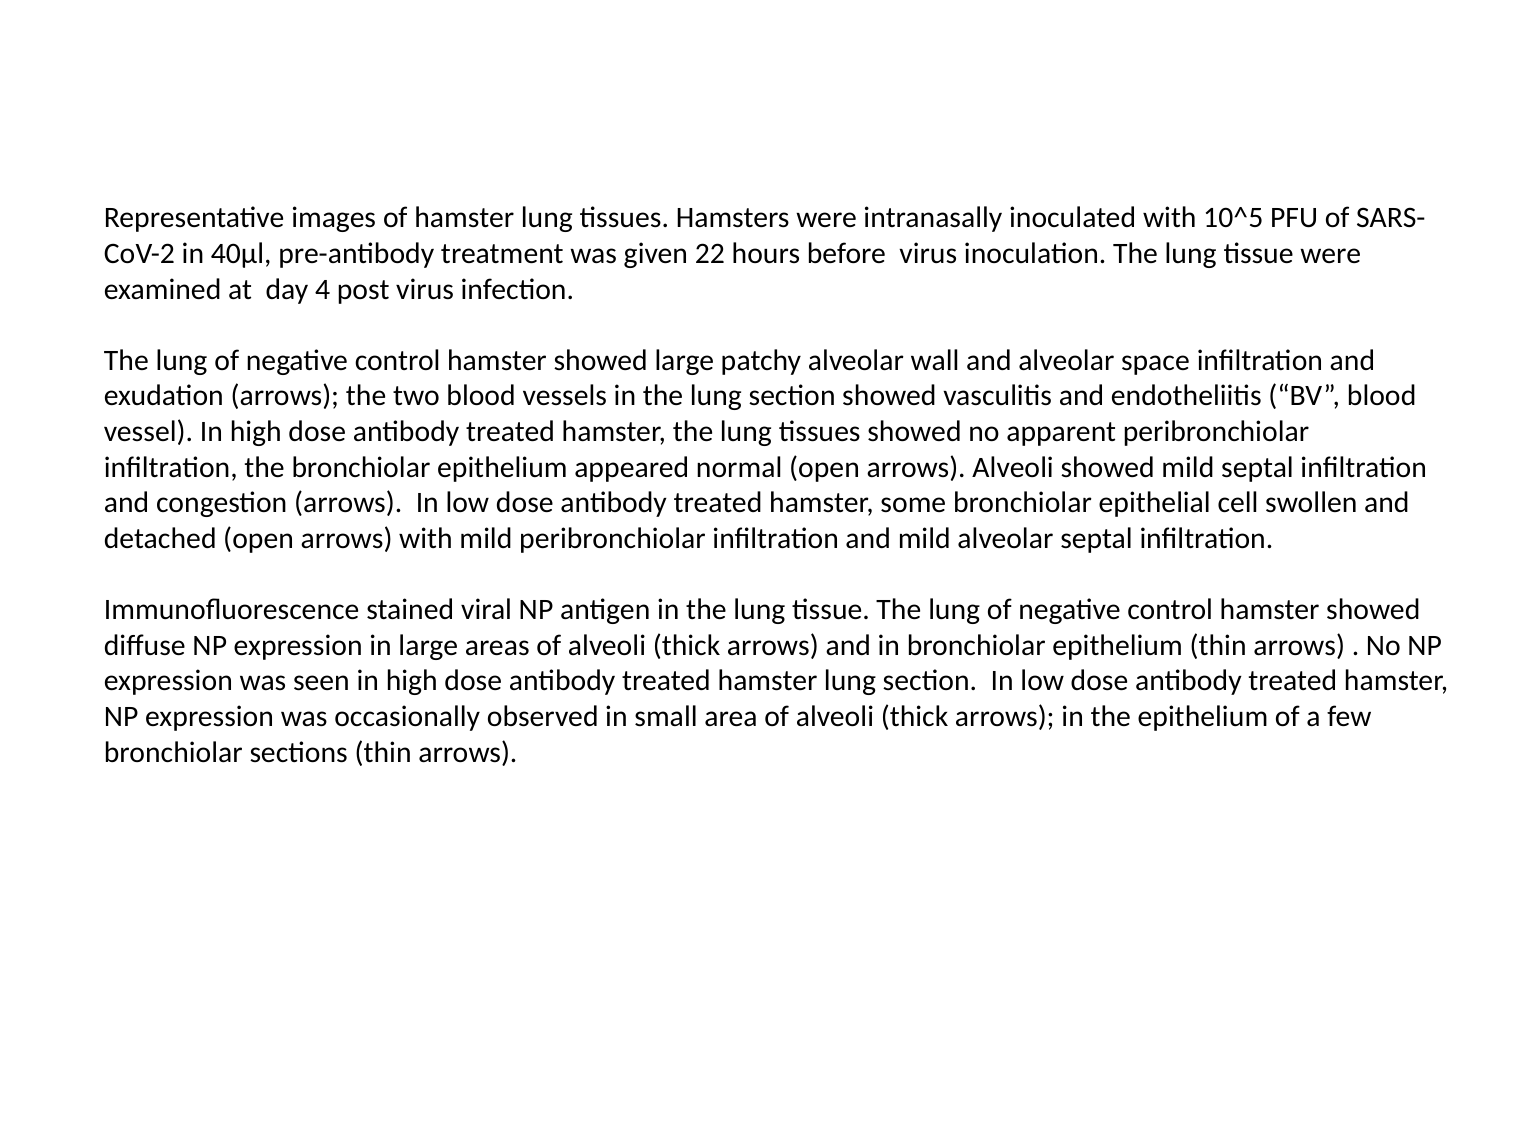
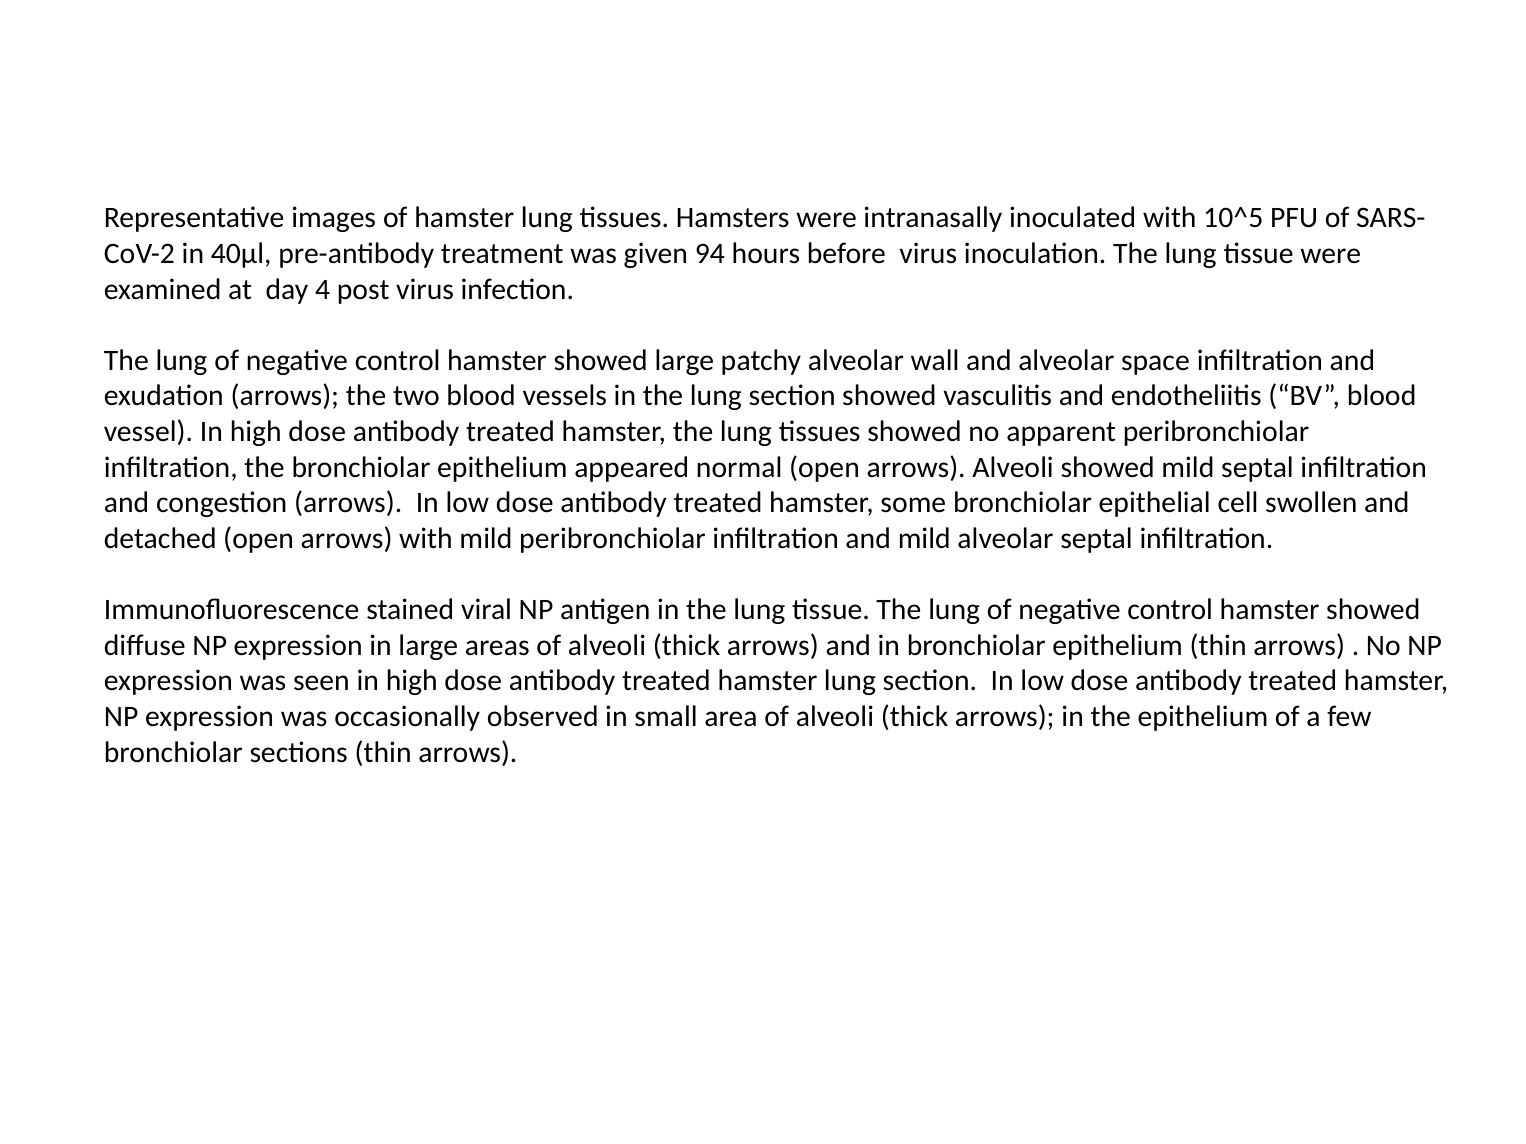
22: 22 -> 94 (710, 254)
